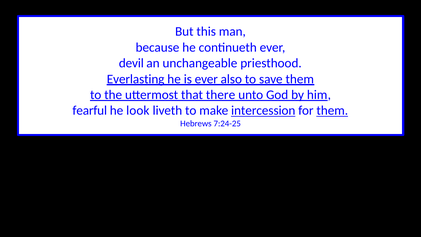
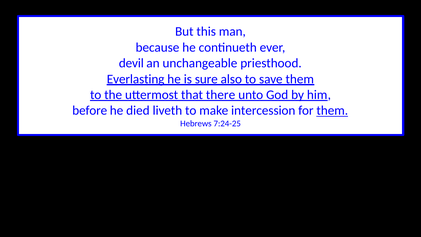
is ever: ever -> sure (206, 79)
fearful: fearful -> before (90, 111)
look: look -> died (138, 111)
intercession underline: present -> none (263, 111)
